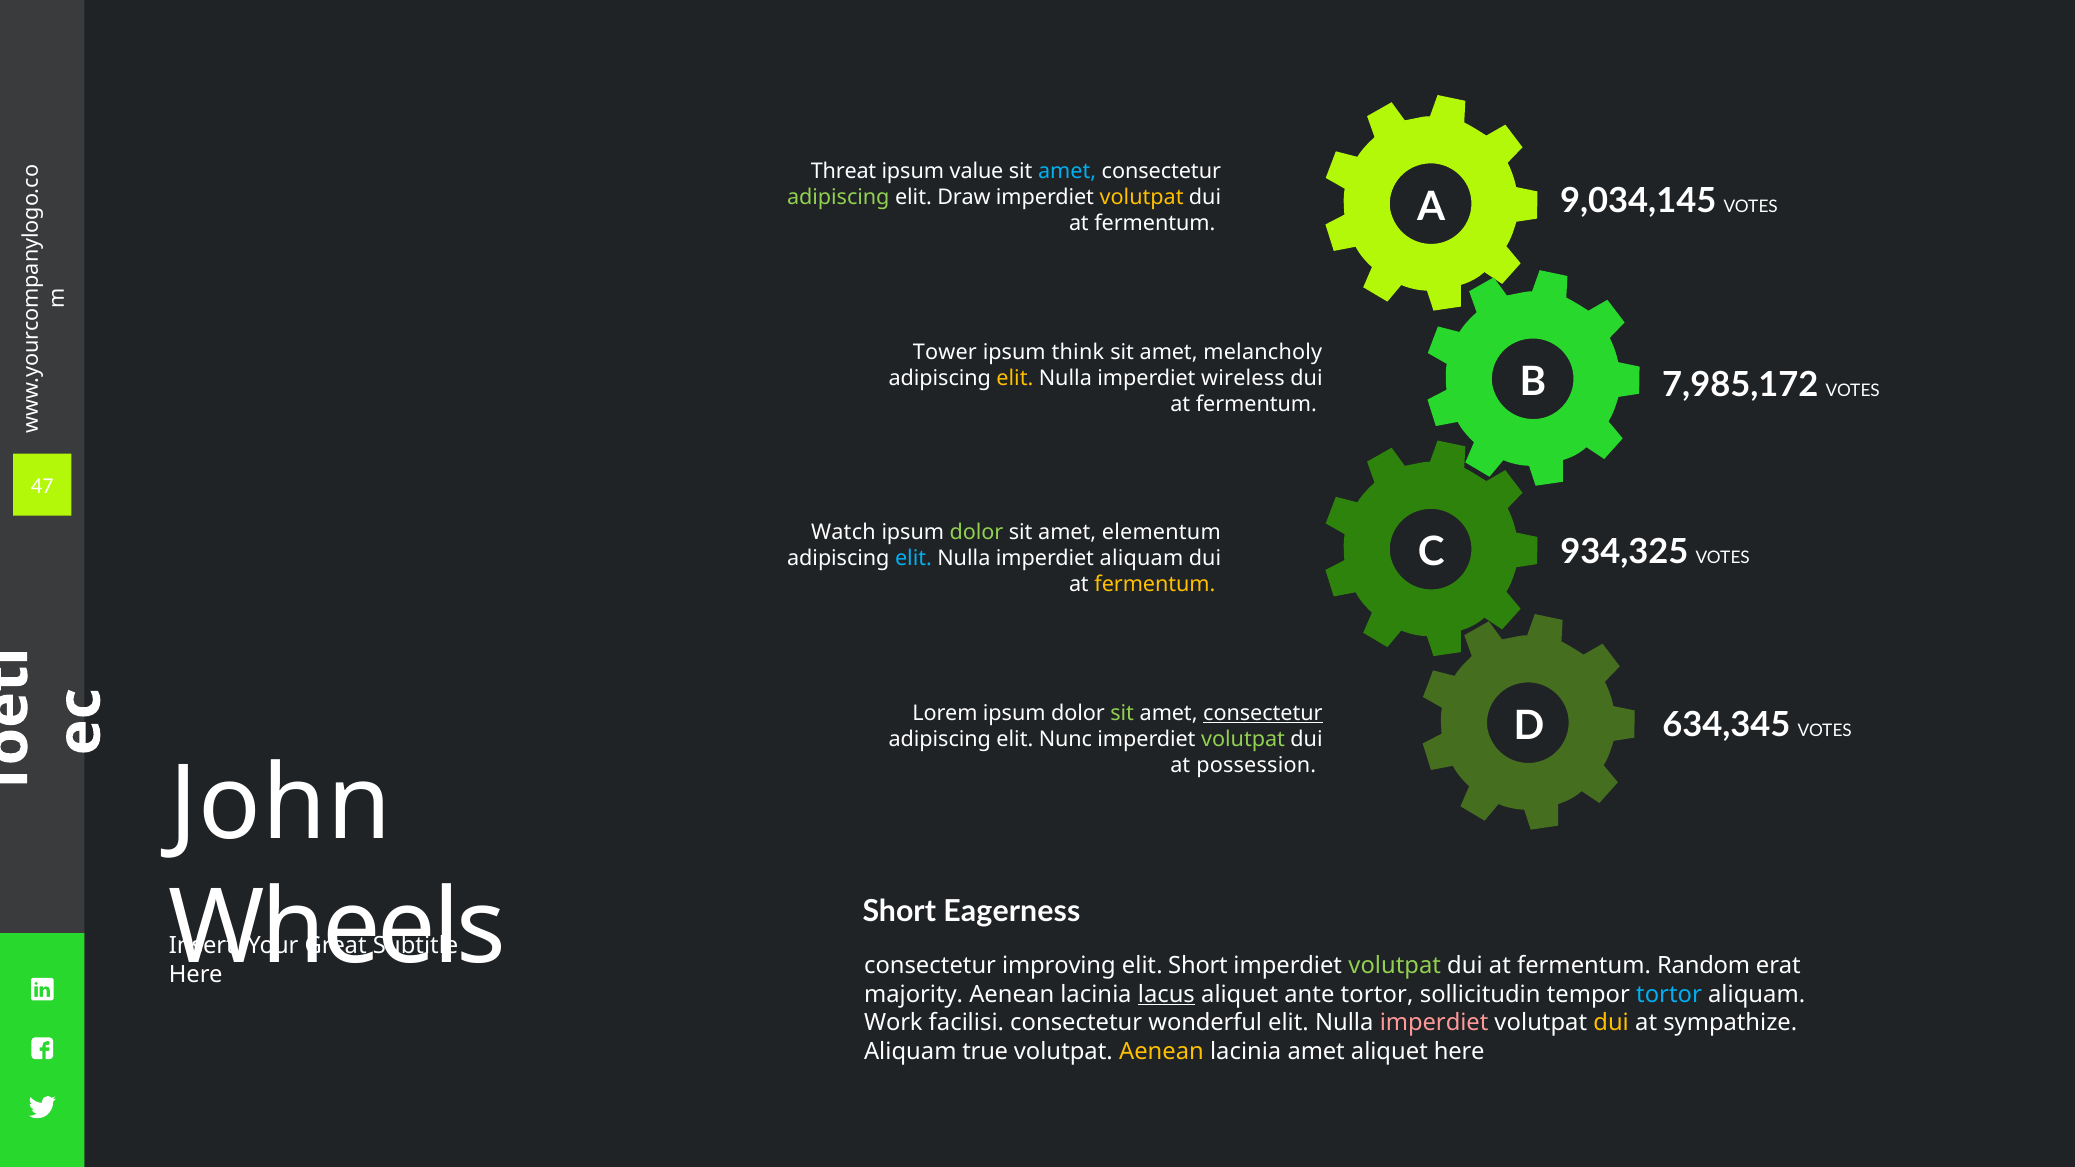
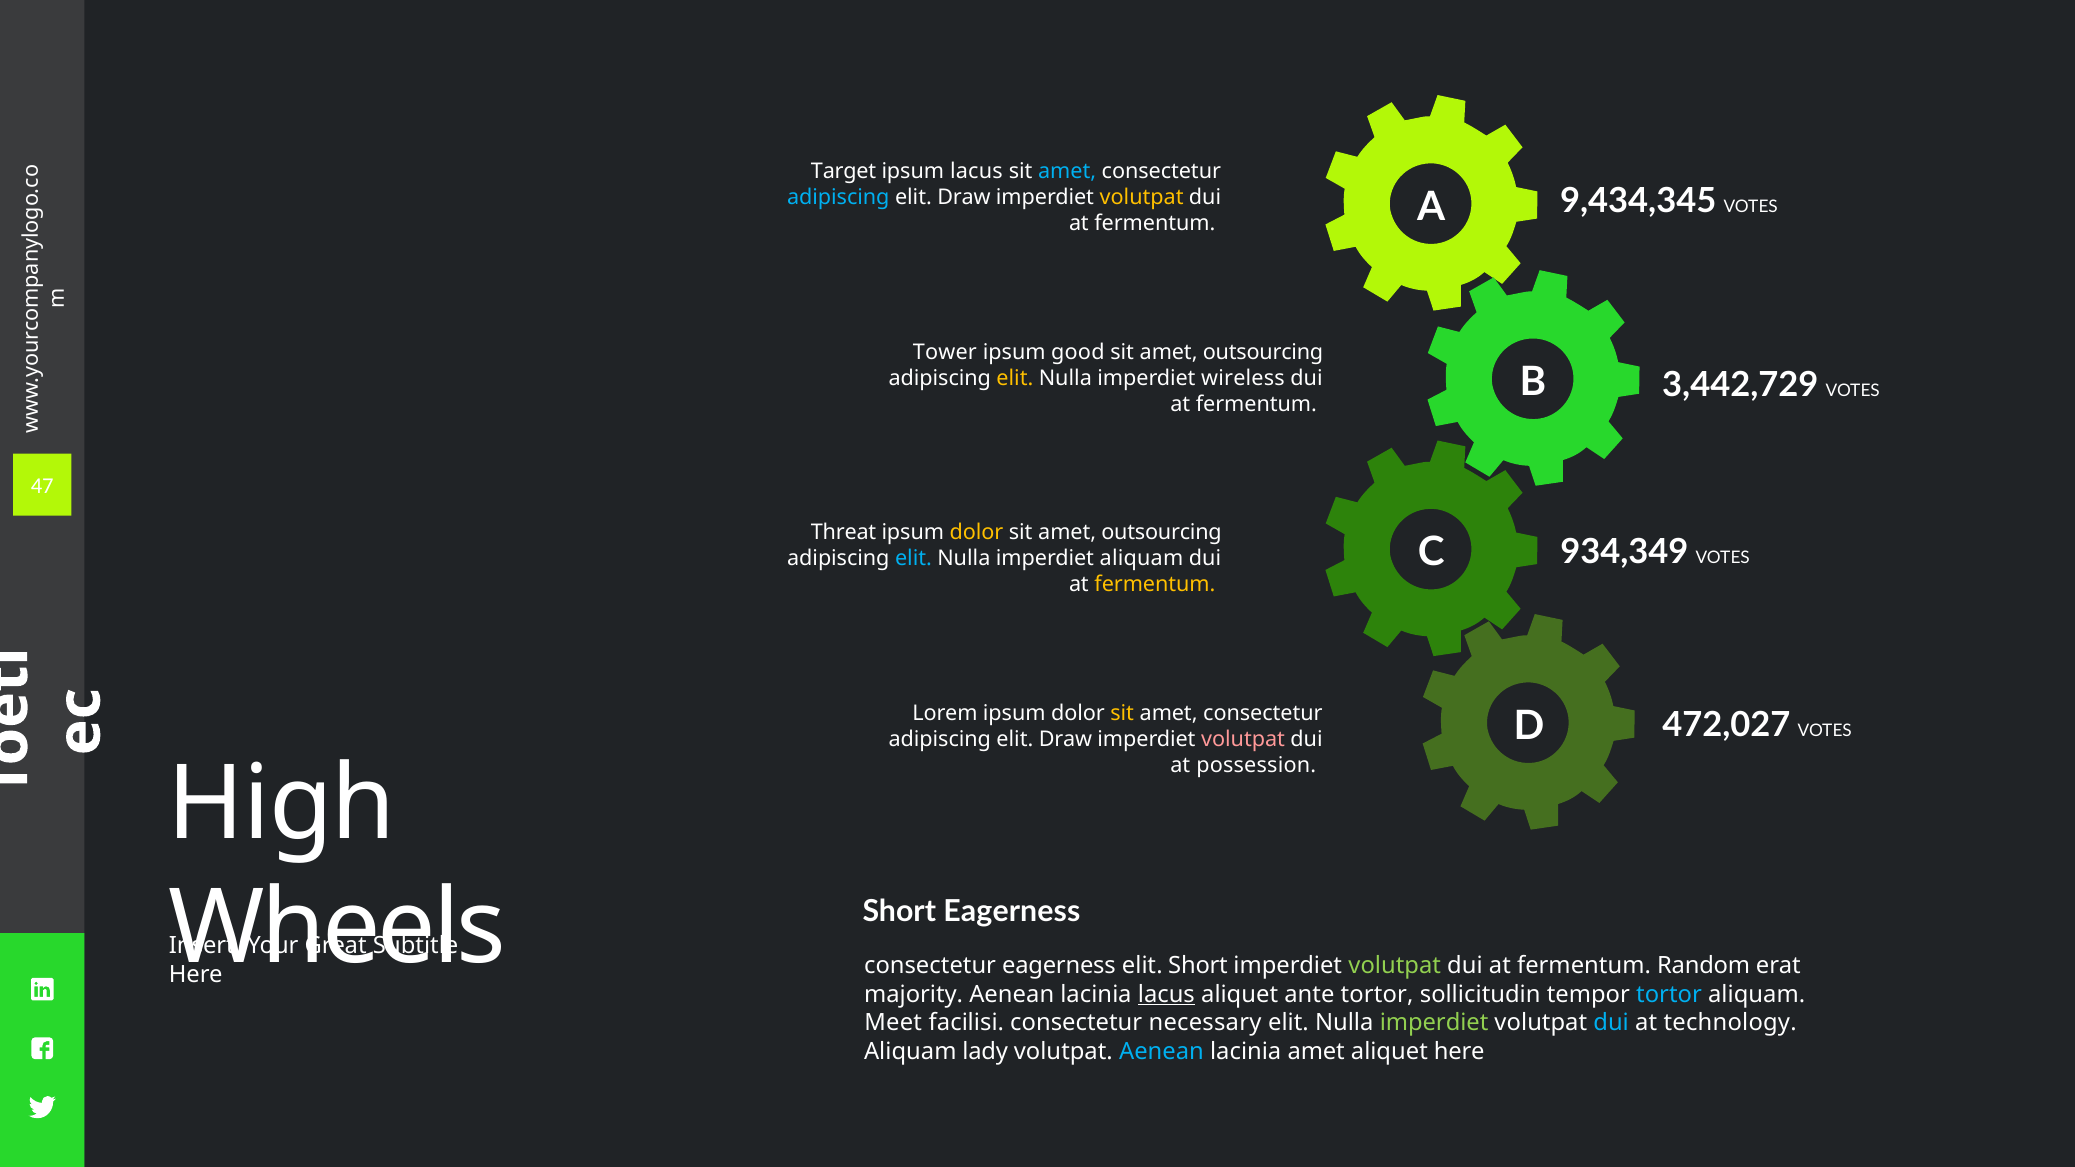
Threat: Threat -> Target (844, 171)
ipsum value: value -> lacus (976, 171)
9,034,145: 9,034,145 -> 9,434,345 (1638, 201)
adipiscing colour: light green -> light blue (838, 197)
think: think -> good (1078, 352)
melancholy: melancholy -> outsourcing (1263, 352)
7,985,172: 7,985,172 -> 3,442,729 (1740, 385)
Watch: Watch -> Threat (844, 533)
dolor colour: light green -> yellow (977, 533)
elementum: elementum -> outsourcing (1162, 533)
934,325: 934,325 -> 934,349 (1624, 553)
sit colour: light green -> yellow (1122, 714)
consectetur underline: present -> none (1263, 714)
634,345: 634,345 -> 472,027 (1726, 725)
Nunc: Nunc -> Draw (1065, 740)
volutpat colour: light green -> pink (1243, 740)
John: John -> High (282, 804)
consectetur improving: improving -> eagerness (1059, 966)
Work: Work -> Meet (893, 1023)
wonderful: wonderful -> necessary (1205, 1023)
imperdiet colour: pink -> light green (1434, 1023)
dui colour: yellow -> light blue (1611, 1023)
sympathize: sympathize -> technology (1730, 1023)
true: true -> lady (985, 1052)
Aenean colour: yellow -> light blue (1161, 1052)
